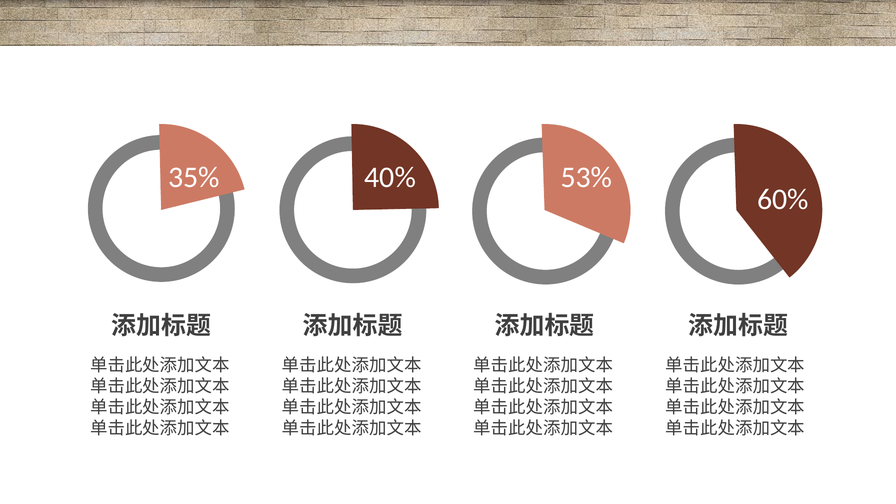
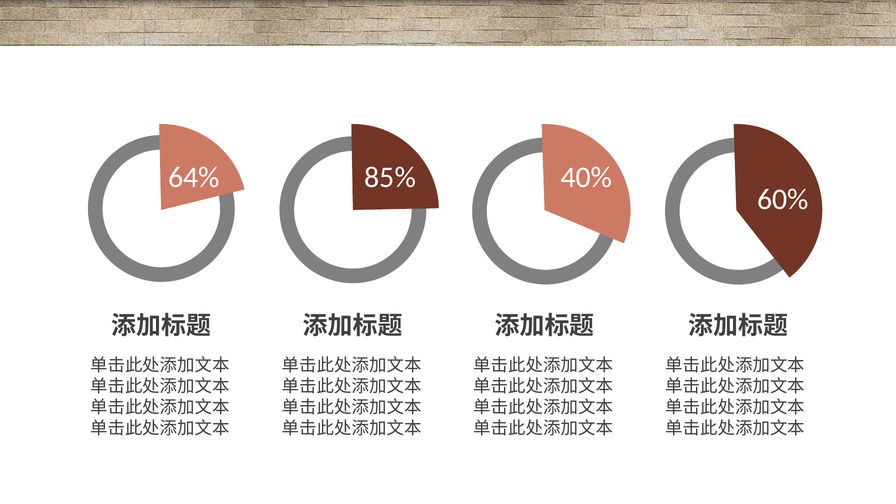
35%: 35% -> 64% (194, 178)
40%: 40% -> 85% (390, 178)
53%: 53% -> 40% (586, 178)
